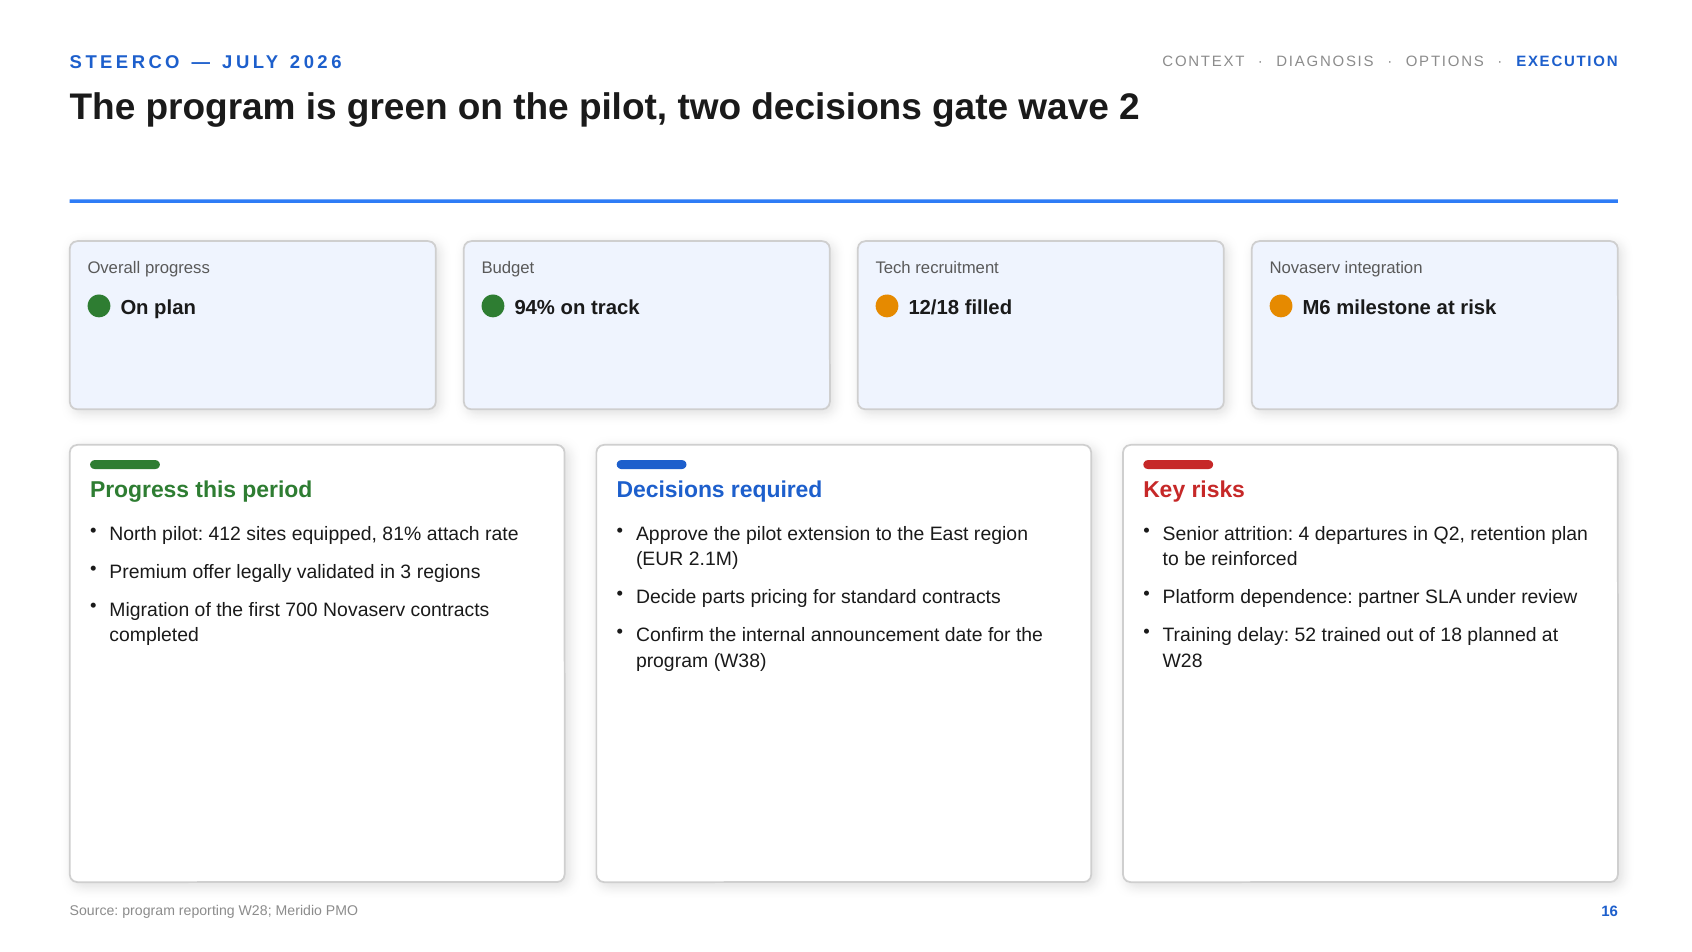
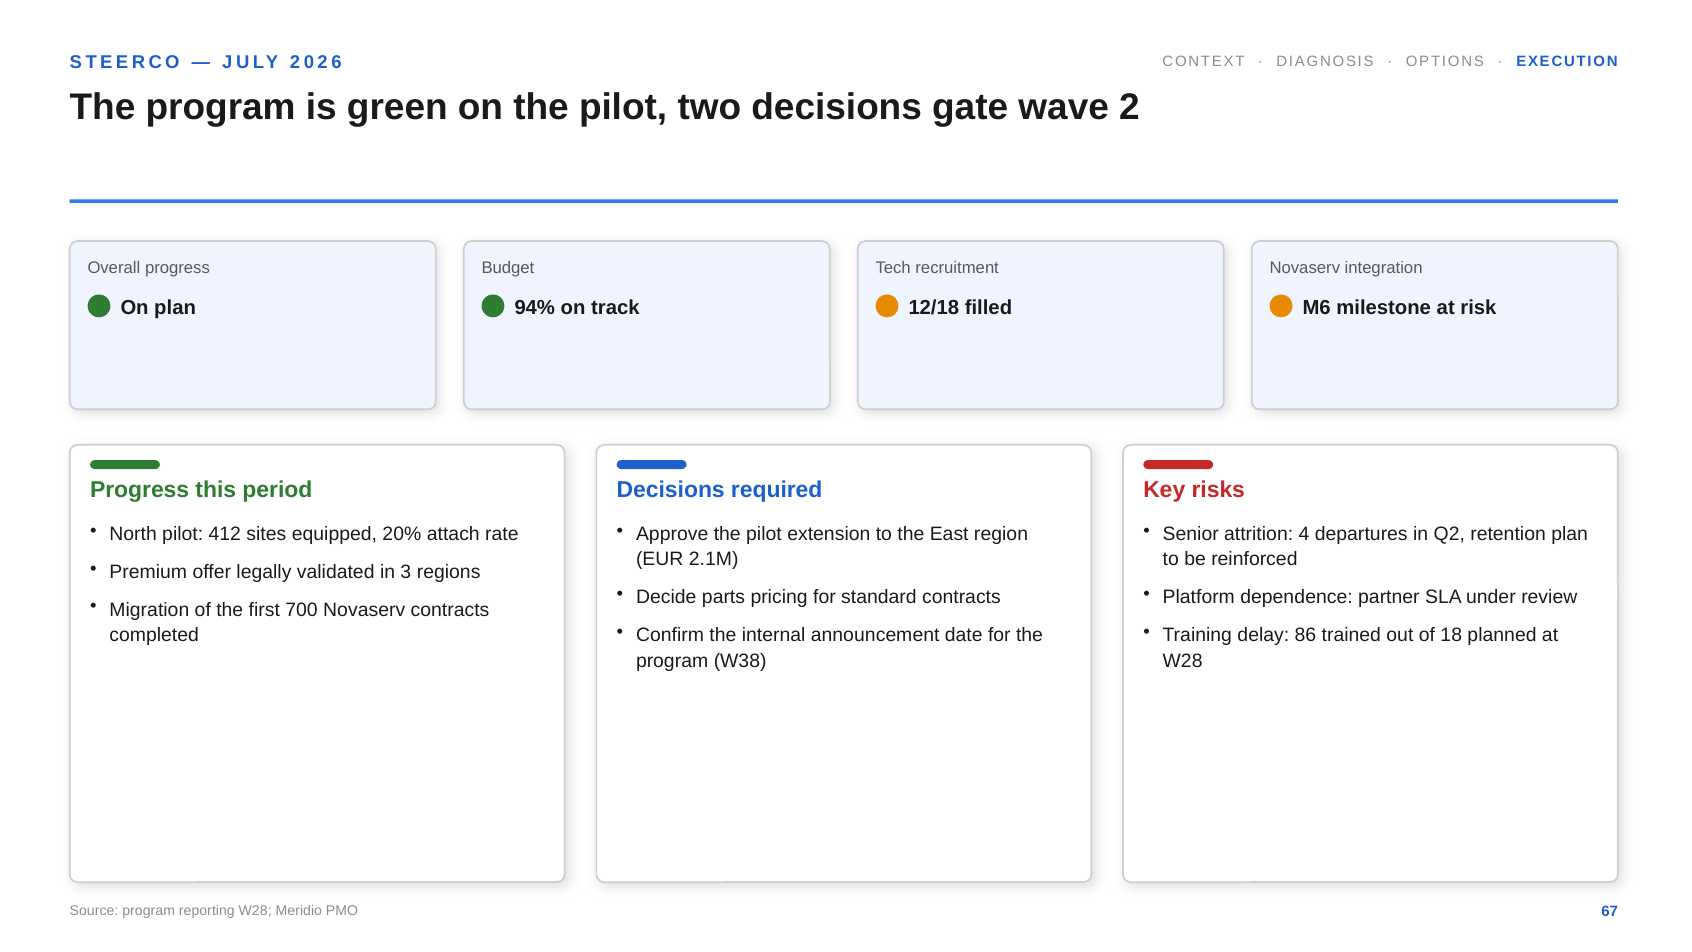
81%: 81% -> 20% (402, 534)
52: 52 -> 86 (1305, 635)
16: 16 -> 67 (1610, 911)
